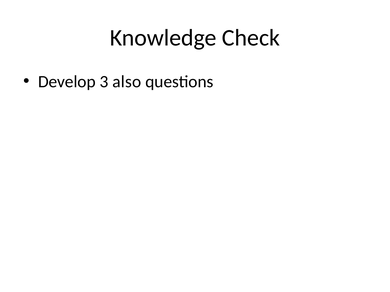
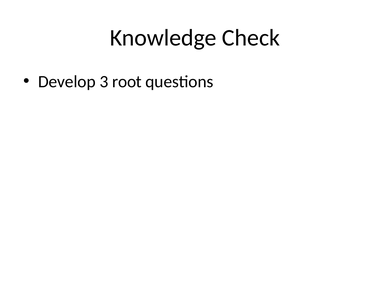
also: also -> root (127, 82)
